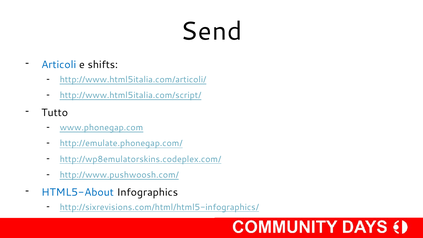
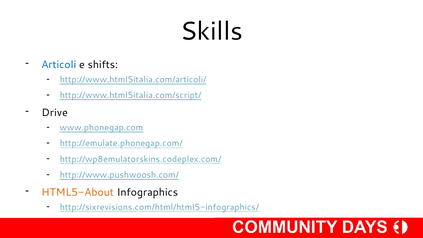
Send: Send -> Skills (212, 31)
Tutto: Tutto -> Drive (55, 113)
HTML5-About colour: blue -> orange (78, 192)
